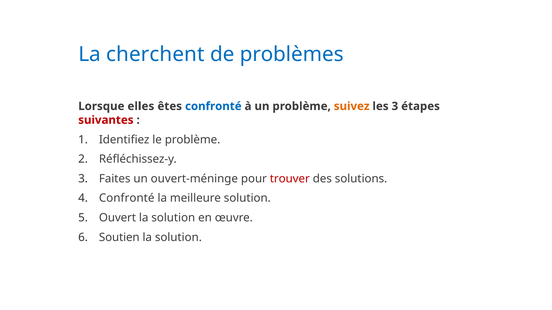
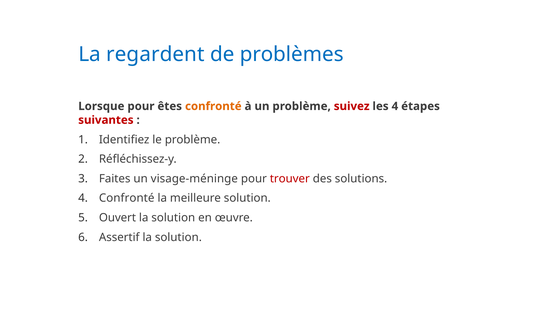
cherchent: cherchent -> regardent (155, 55)
Lorsque elles: elles -> pour (141, 106)
confronté colour: blue -> orange (213, 106)
suivez colour: orange -> red (352, 106)
les 3: 3 -> 4 (395, 106)
ouvert-méninge: ouvert-méninge -> visage-méninge (194, 179)
Soutien: Soutien -> Assertif (119, 238)
